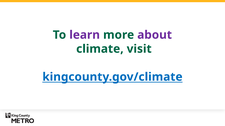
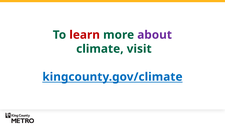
learn colour: purple -> red (85, 35)
